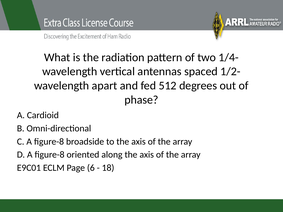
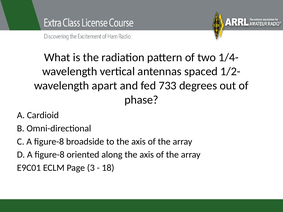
512: 512 -> 733 (168, 86)
6: 6 -> 3 (91, 168)
